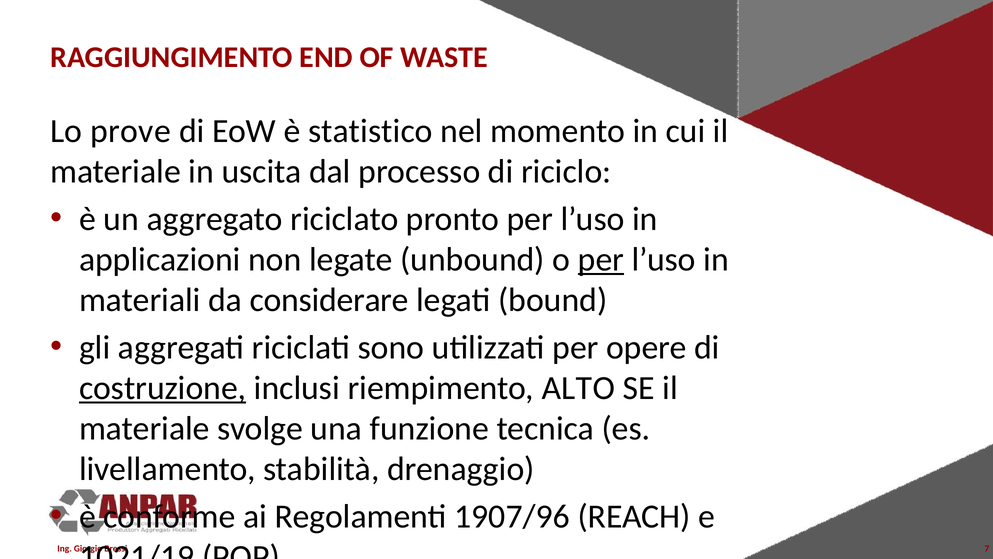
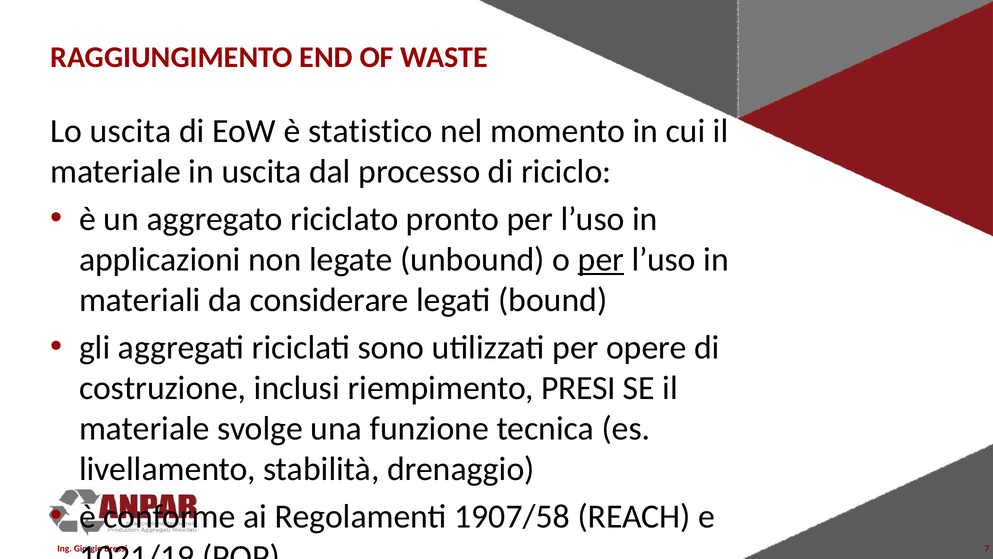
Lo prove: prove -> uscita (131, 131)
costruzione underline: present -> none (163, 388)
ALTO: ALTO -> PRESI (579, 388)
1907/96: 1907/96 -> 1907/58 (512, 516)
